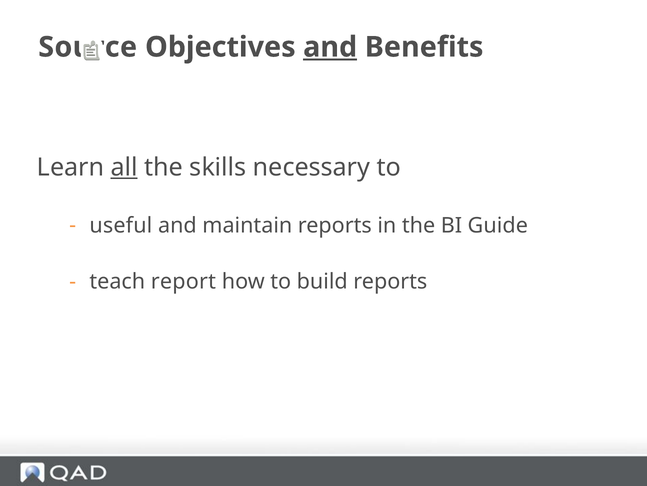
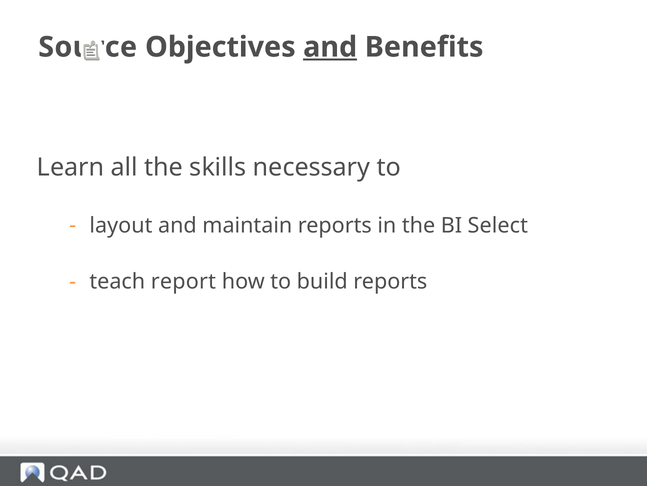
all underline: present -> none (124, 167)
useful: useful -> layout (121, 225)
Guide: Guide -> Select (498, 225)
